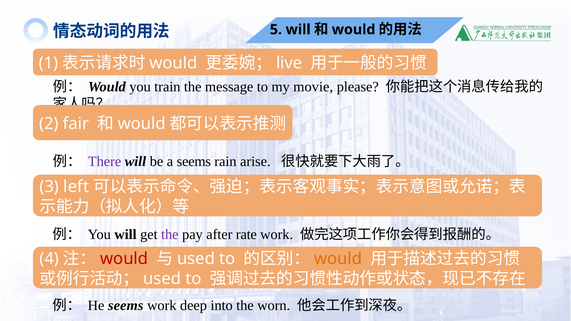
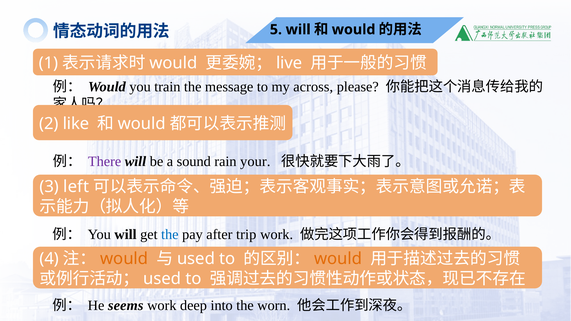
movie: movie -> across (313, 87)
fair: fair -> like (76, 124)
a seems: seems -> sound (194, 162)
arise: arise -> your (255, 162)
the colour: purple -> blue (170, 235)
rate: rate -> trip (246, 235)
would colour: red -> orange (124, 259)
